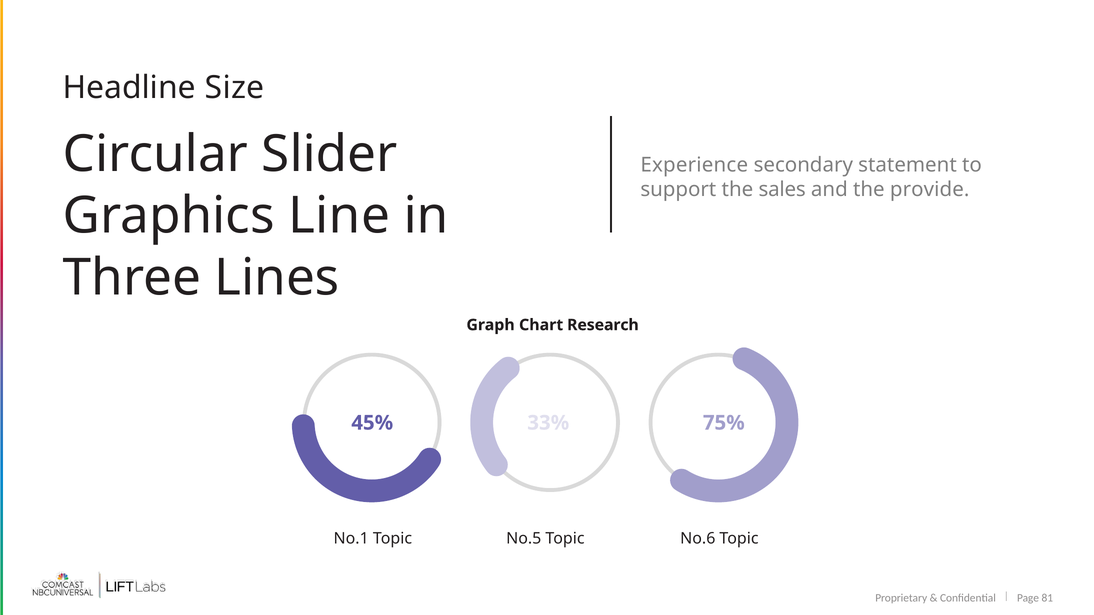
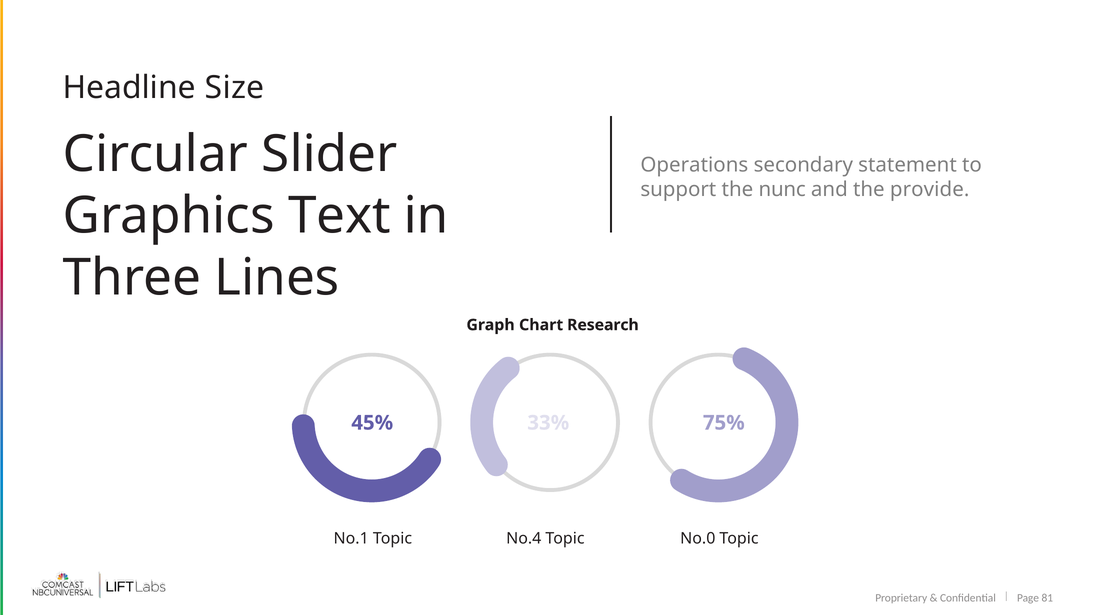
Experience: Experience -> Operations (694, 165)
sales: sales -> nunc (782, 190)
Line: Line -> Text (339, 216)
No.5: No.5 -> No.4 (524, 539)
No.6: No.6 -> No.0 (698, 539)
